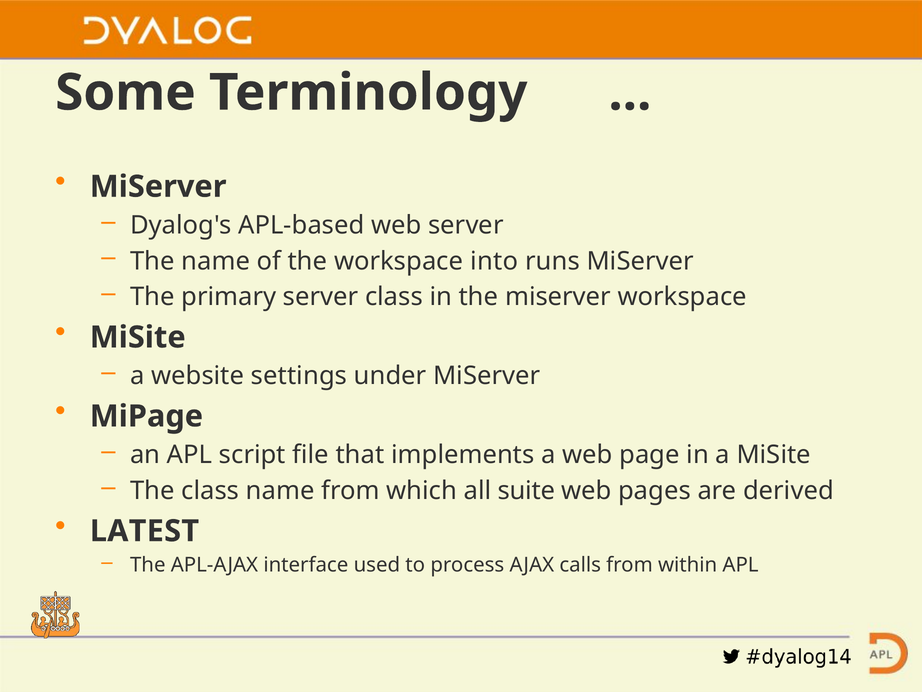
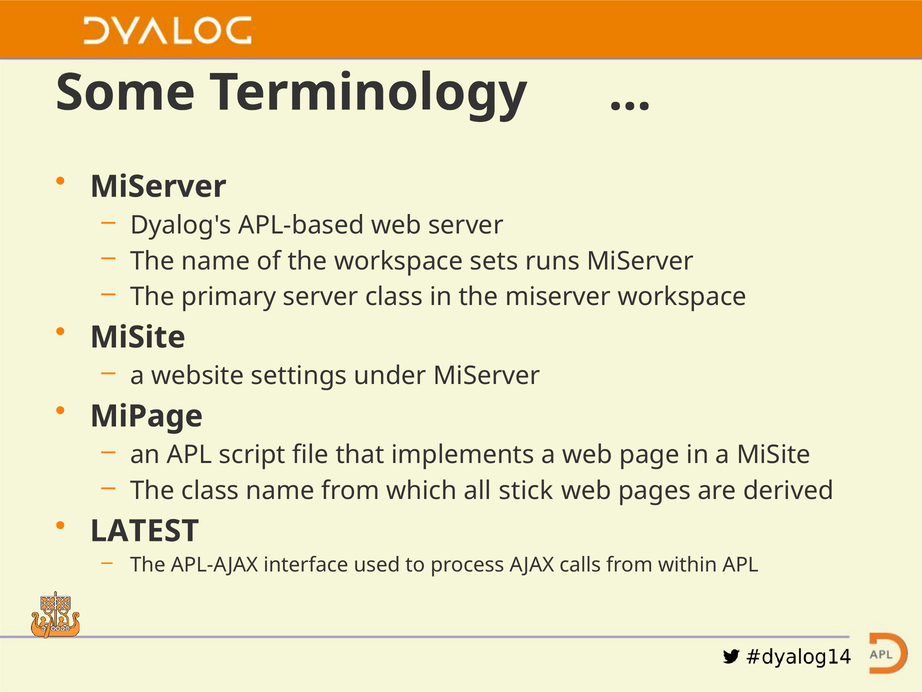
into: into -> sets (494, 261)
suite: suite -> stick (526, 490)
